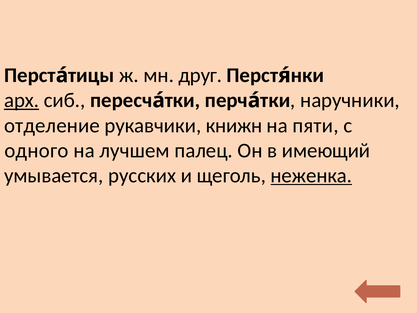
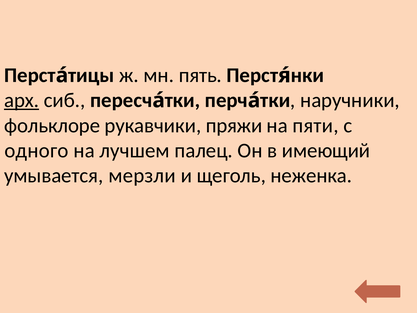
друг: друг -> пять (200, 75)
отделение: отделение -> фольклоре (52, 125)
книжн: книжн -> пряжи (234, 125)
русских: русских -> мерзли (142, 175)
неженка underline: present -> none (311, 175)
